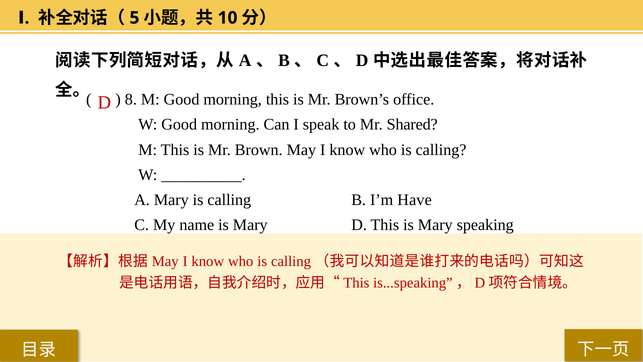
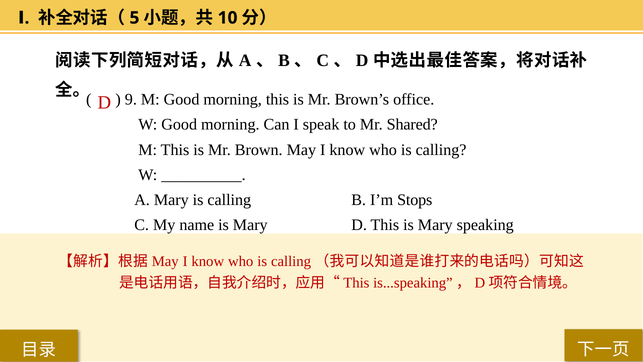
8: 8 -> 9 (131, 99)
Have: Have -> Stops (415, 200)
